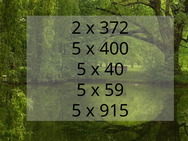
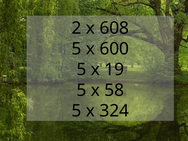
372: 372 -> 608 (114, 28)
400: 400 -> 600 (114, 49)
40: 40 -> 19 (114, 69)
59: 59 -> 58 (114, 90)
915: 915 -> 324 (114, 111)
